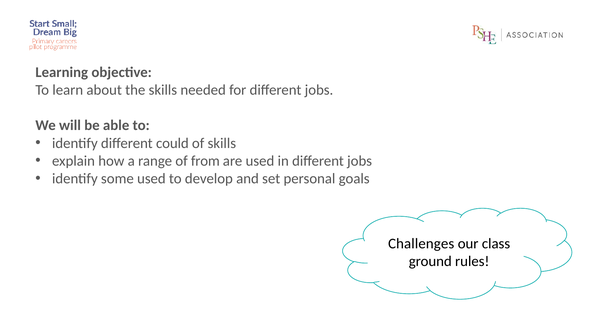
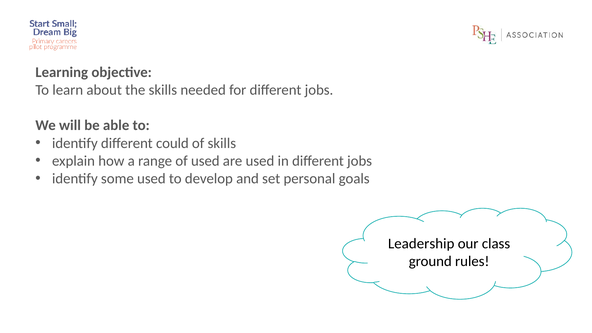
of from: from -> used (205, 161)
Challenges: Challenges -> Leadership (421, 243)
